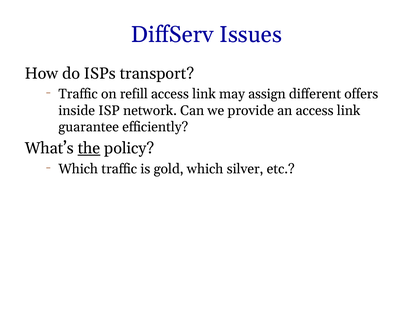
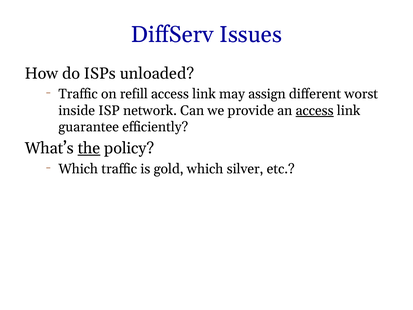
transport: transport -> unloaded (157, 73)
offers: offers -> worst (361, 94)
access underline: none -> present (315, 110)
